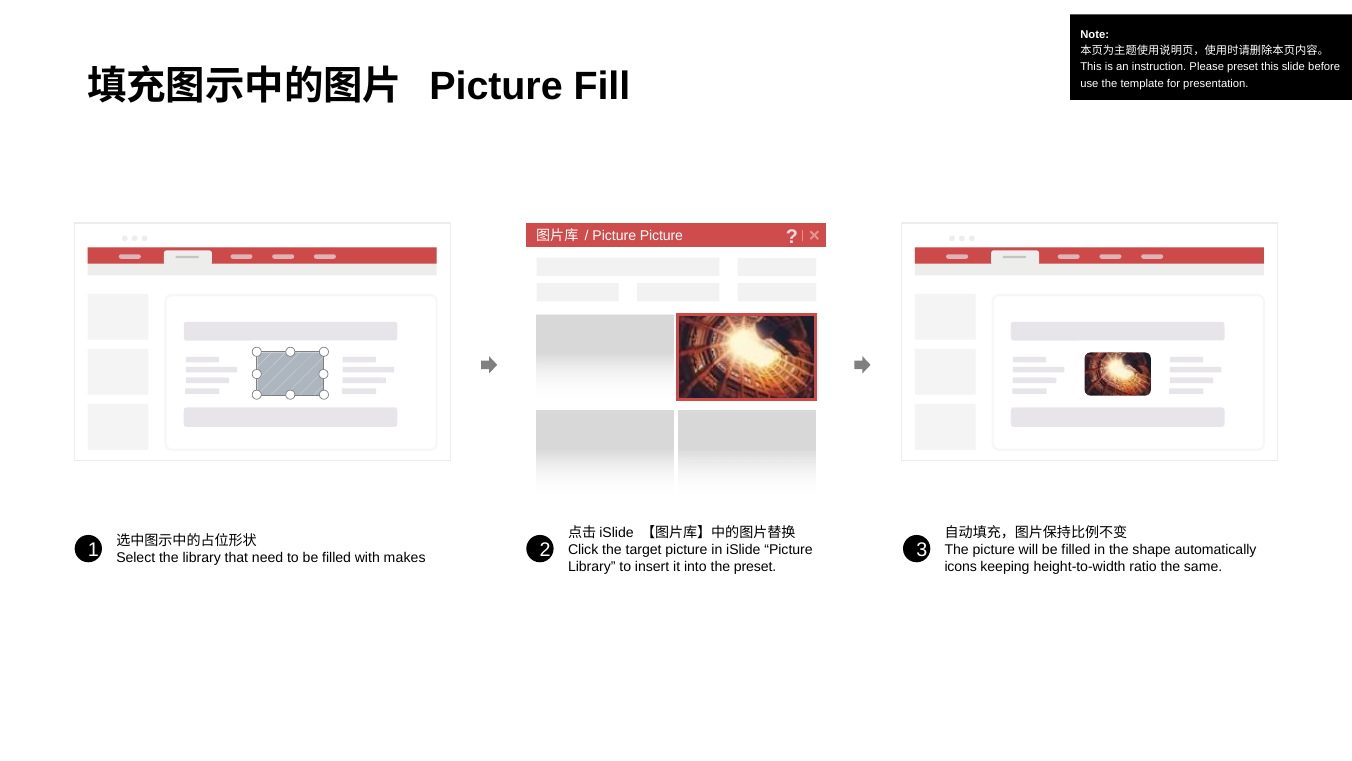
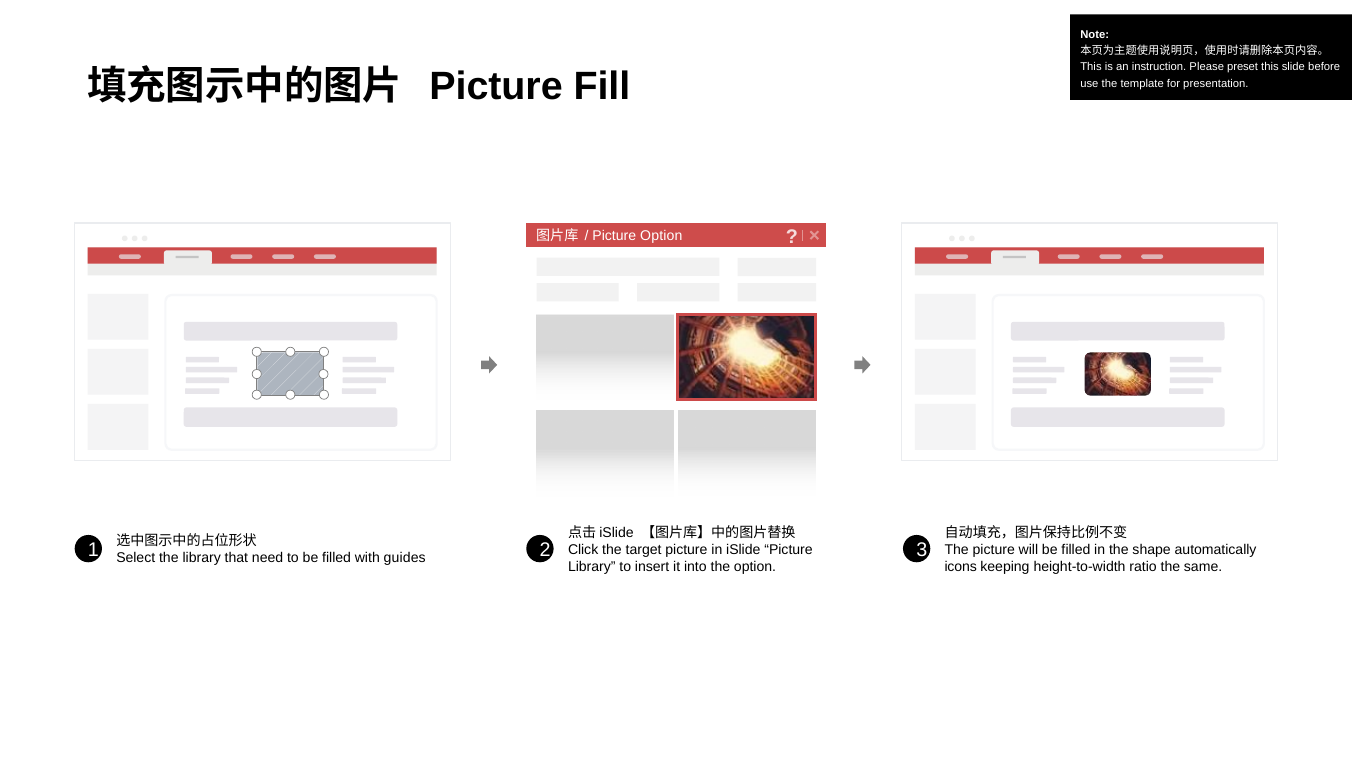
Picture Picture: Picture -> Option (661, 236)
makes: makes -> guides (405, 558)
the preset: preset -> option (755, 566)
